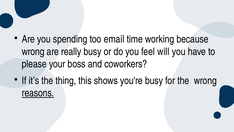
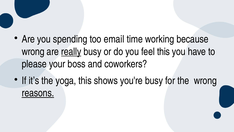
really underline: none -> present (71, 51)
feel will: will -> this (163, 51)
thing: thing -> yoga (66, 80)
